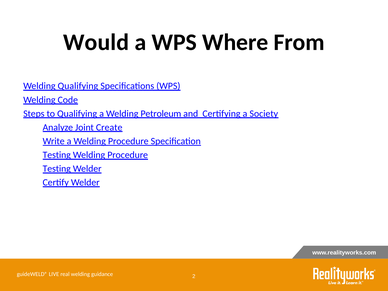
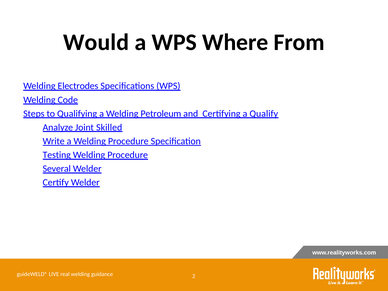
Welding Qualifying: Qualifying -> Electrodes (78, 86)
Society: Society -> Qualify (264, 114)
Create: Create -> Skilled (109, 127)
Testing: Testing -> Several (57, 169)
